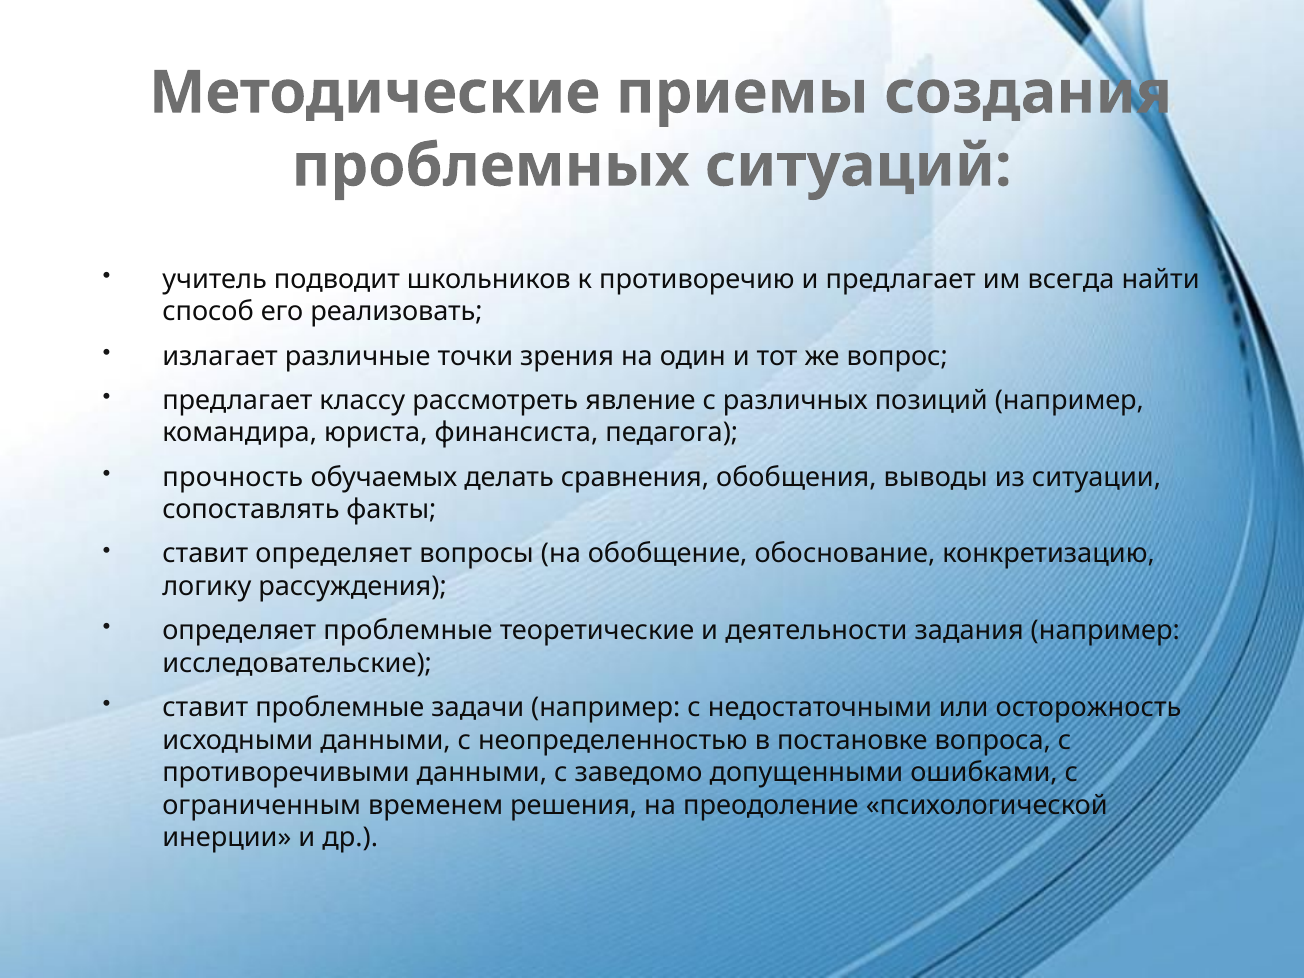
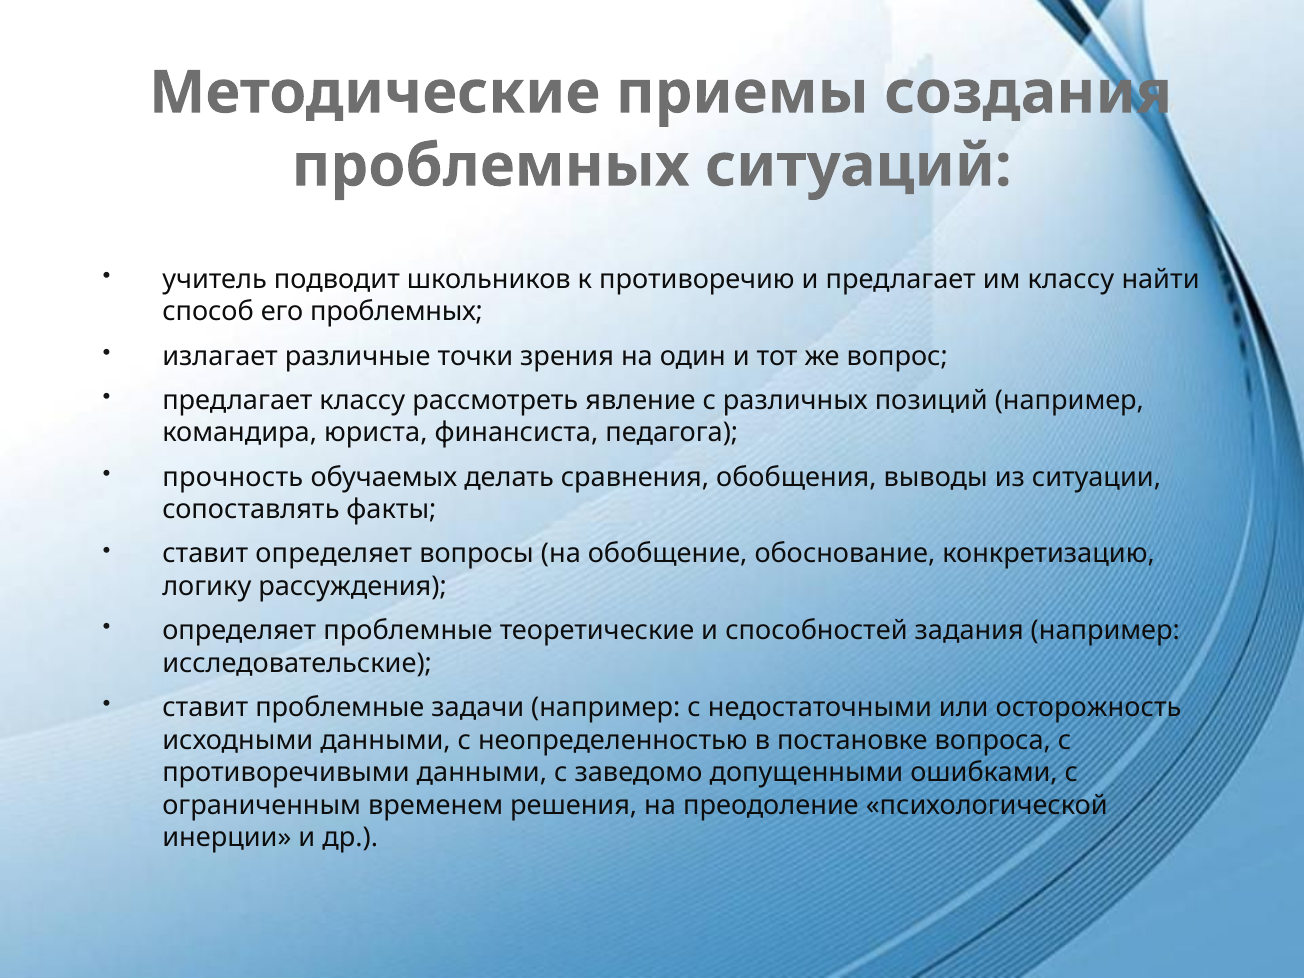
им всегда: всегда -> классу (1071, 279)
его реализовать: реализовать -> проблемных (397, 312)
деятельности: деятельности -> способностей (816, 631)
